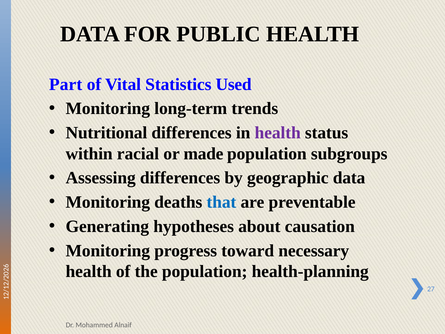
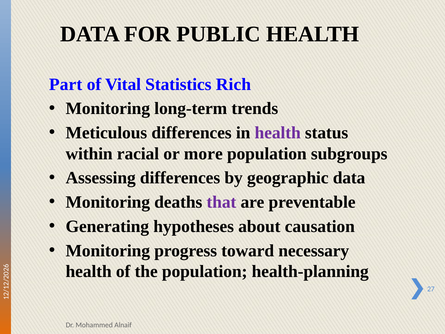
Used: Used -> Rich (233, 84)
Nutritional: Nutritional -> Meticulous (106, 133)
made: made -> more (203, 154)
that colour: blue -> purple (221, 202)
